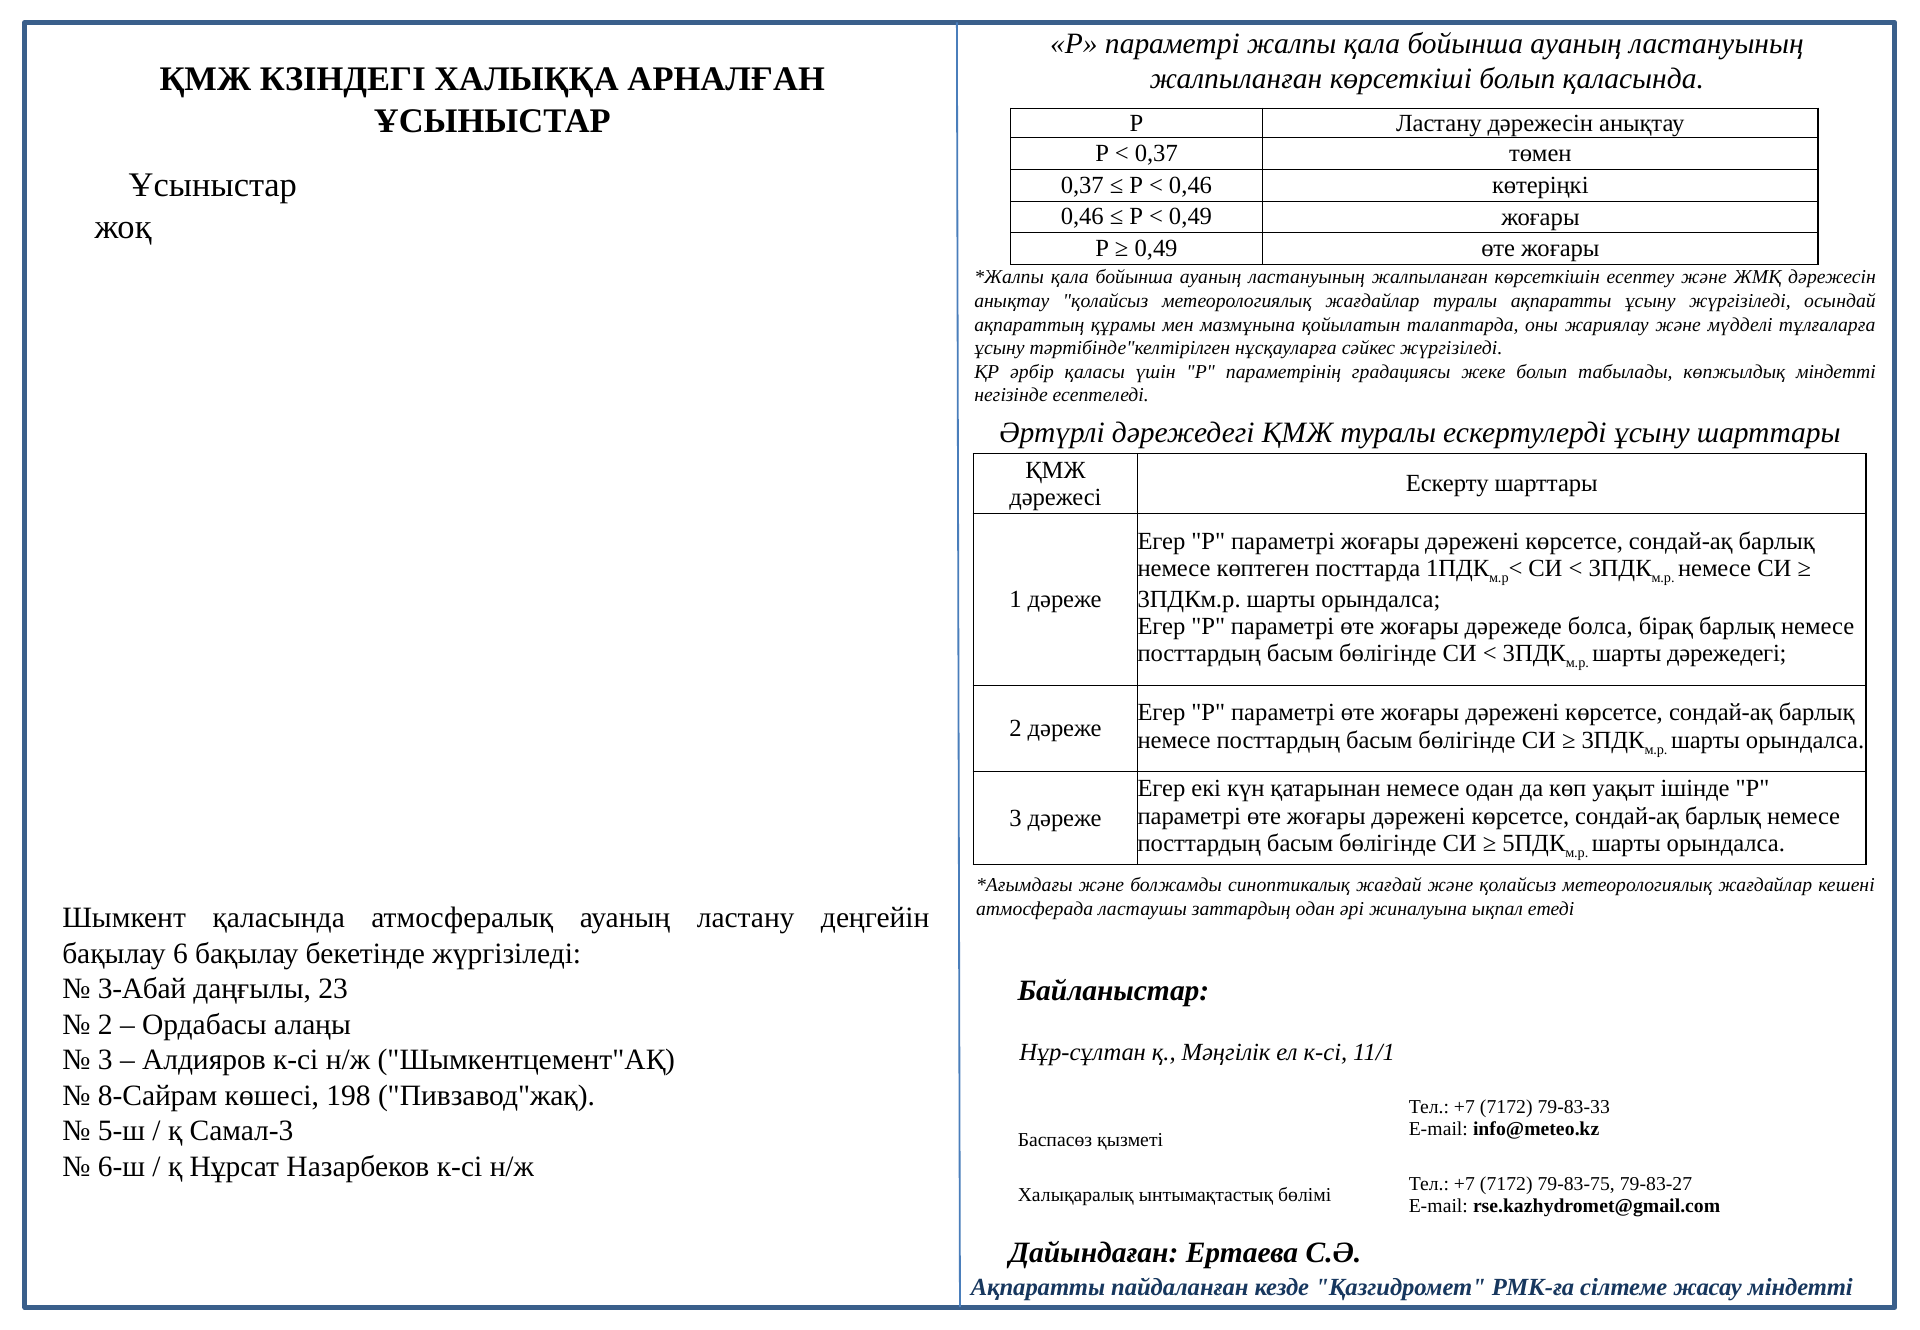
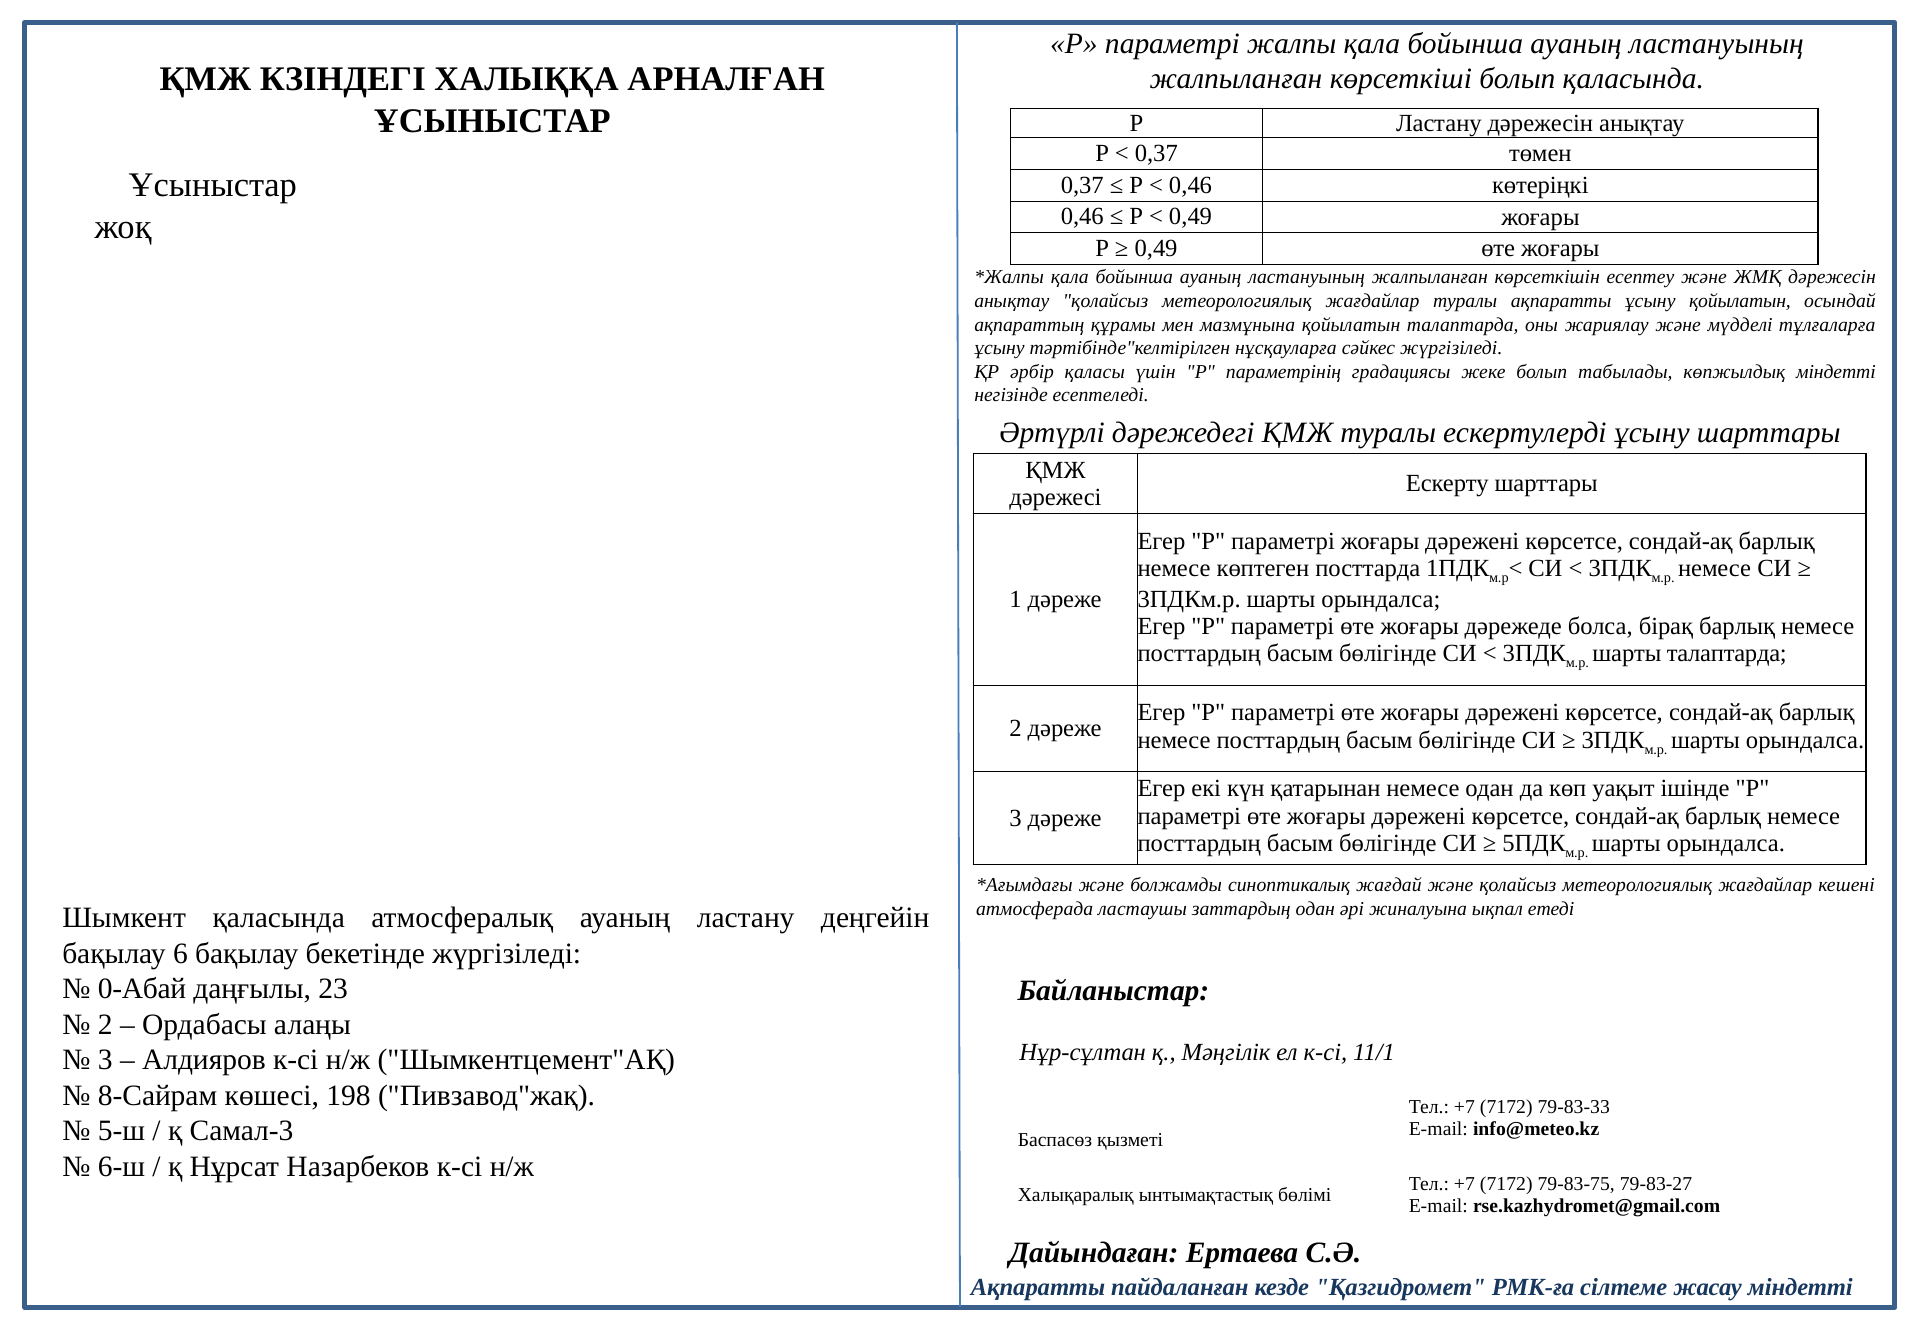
ұсыну жүргізіледі: жүргізіледі -> қойылатын (1740, 301)
шарты дәрежедегі: дәрежедегі -> талаптарда (1727, 653)
3-Абай: 3-Абай -> 0-Абай (142, 988)
